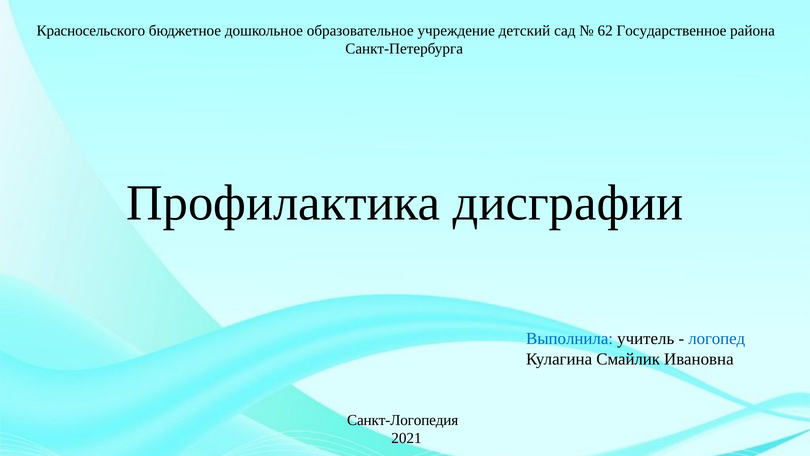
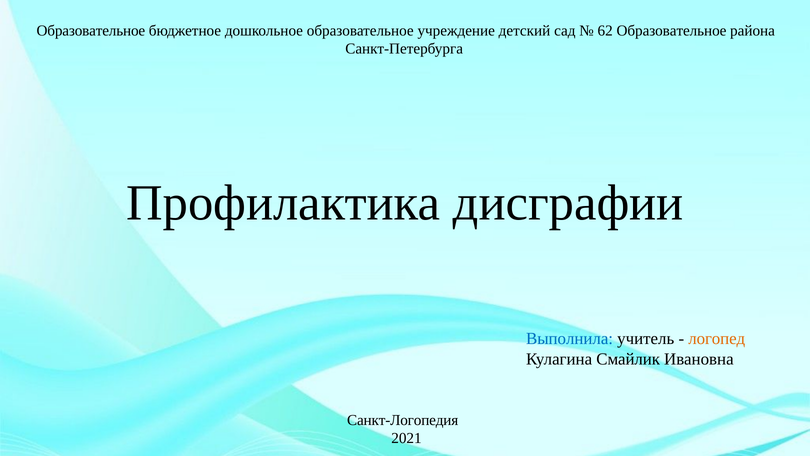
Красносельского: Красносельского -> Образовательное (91, 31)
62 Государственное: Государственное -> Образовательное (671, 31)
логопед colour: blue -> orange (717, 338)
